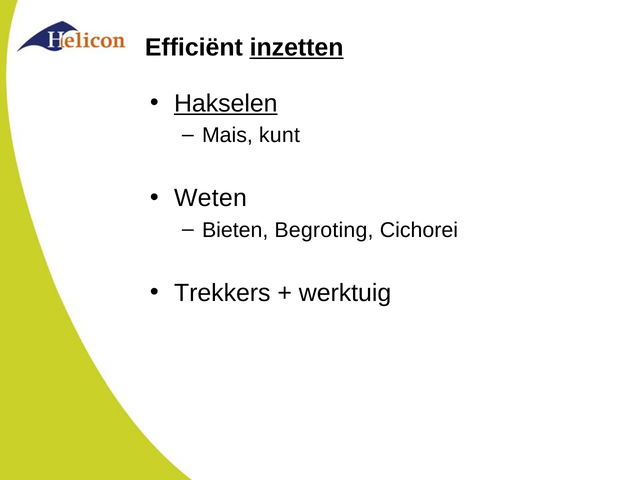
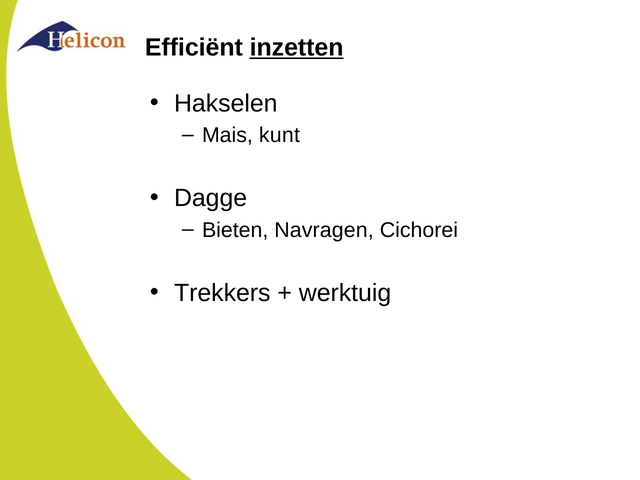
Hakselen underline: present -> none (226, 104)
Weten: Weten -> Dagge (211, 198)
Begroting: Begroting -> Navragen (324, 230)
